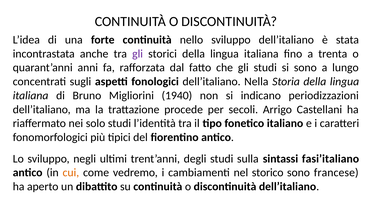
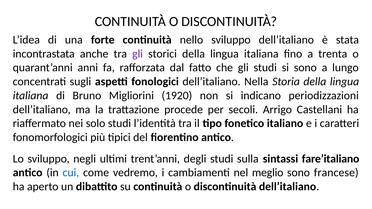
1940: 1940 -> 1920 (177, 96)
fasi’italiano: fasi’italiano -> fare’italiano (331, 159)
cui colour: orange -> blue (71, 173)
storico: storico -> meglio (268, 173)
